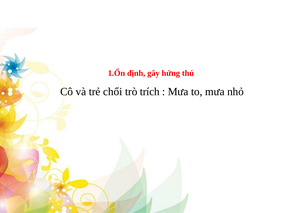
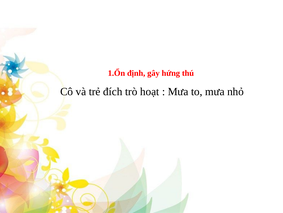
chổi: chổi -> đích (113, 91)
trích: trích -> hoạt (150, 91)
